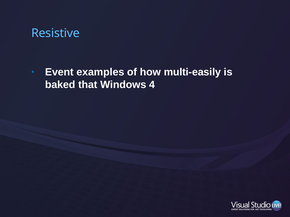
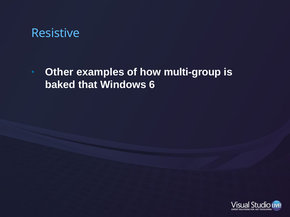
Event: Event -> Other (59, 72)
multi-easily: multi-easily -> multi-group (192, 72)
4: 4 -> 6 (152, 85)
